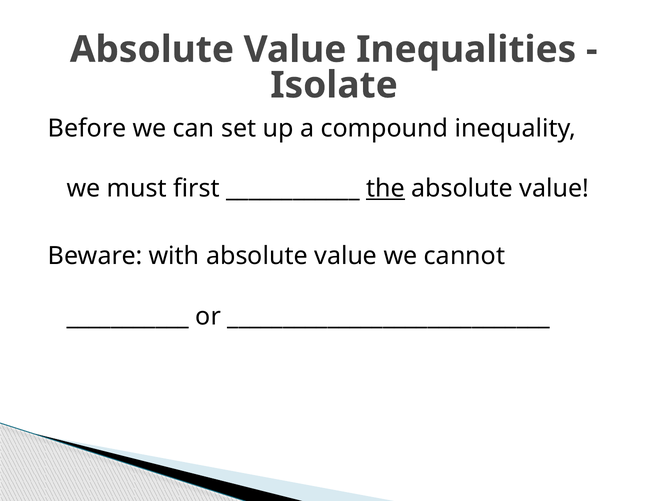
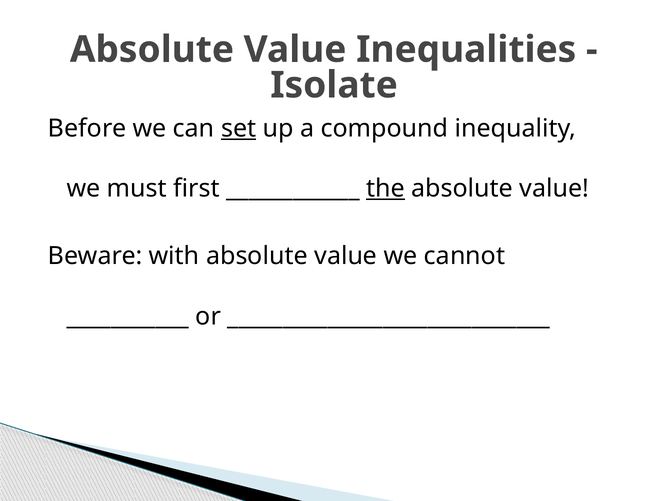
set underline: none -> present (239, 128)
